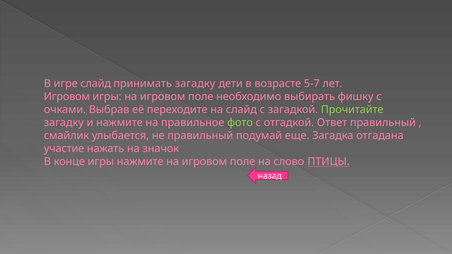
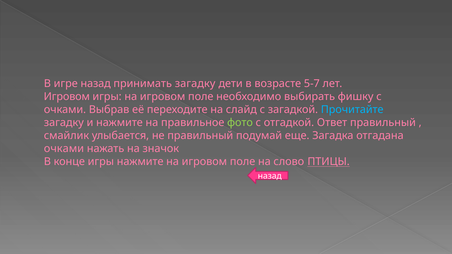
игре слайд: слайд -> назад (96, 84)
Прочитайте colour: light green -> light blue (352, 110)
участие: участие -> очками (64, 149)
